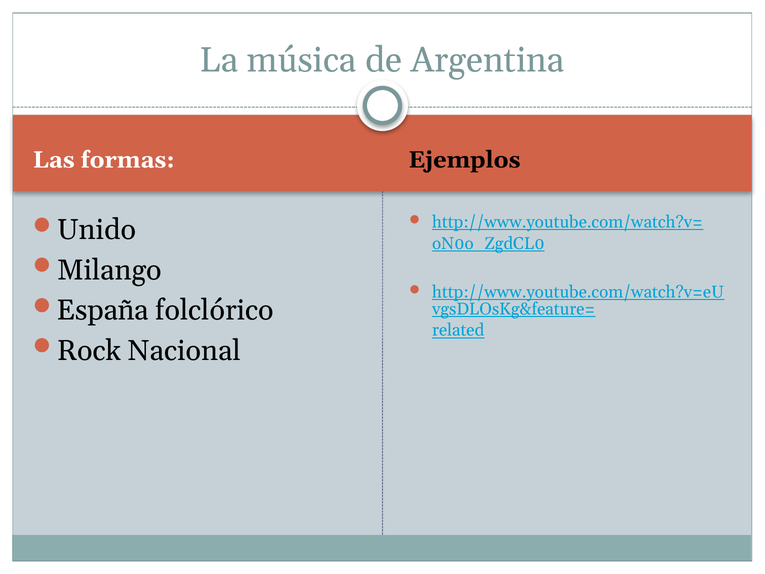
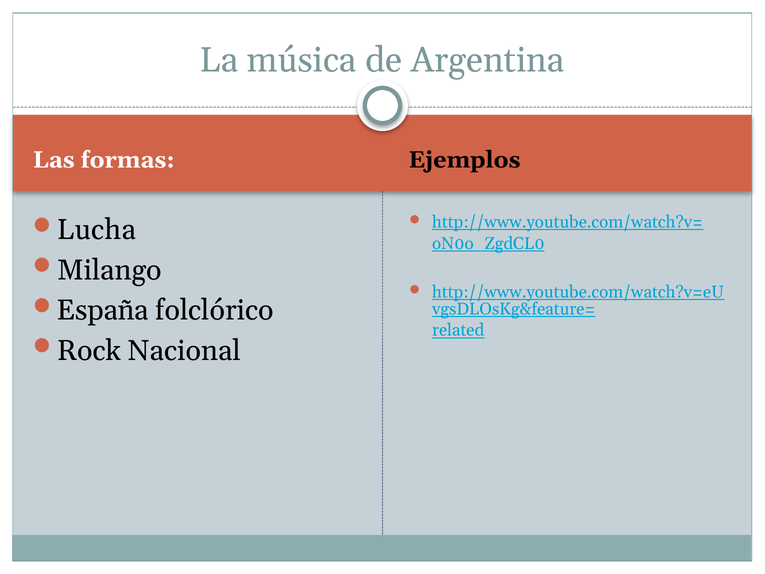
Unido: Unido -> Lucha (97, 230)
